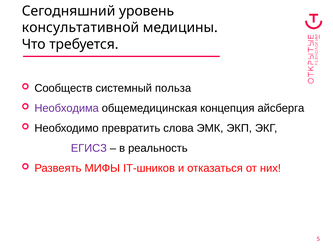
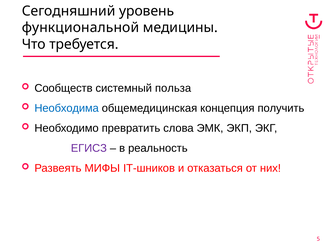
консультативной: консультативной -> функциональной (80, 28)
Необходима colour: purple -> blue (67, 108)
айсберга: айсберга -> получить (281, 108)
